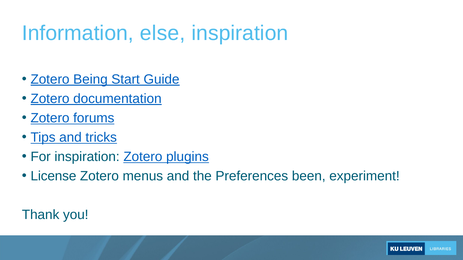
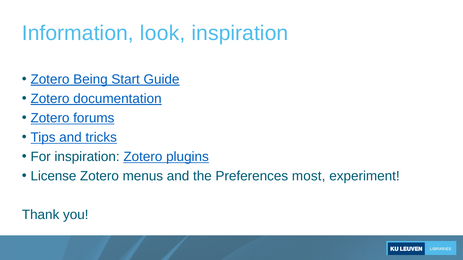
else: else -> look (163, 33)
been: been -> most (309, 176)
